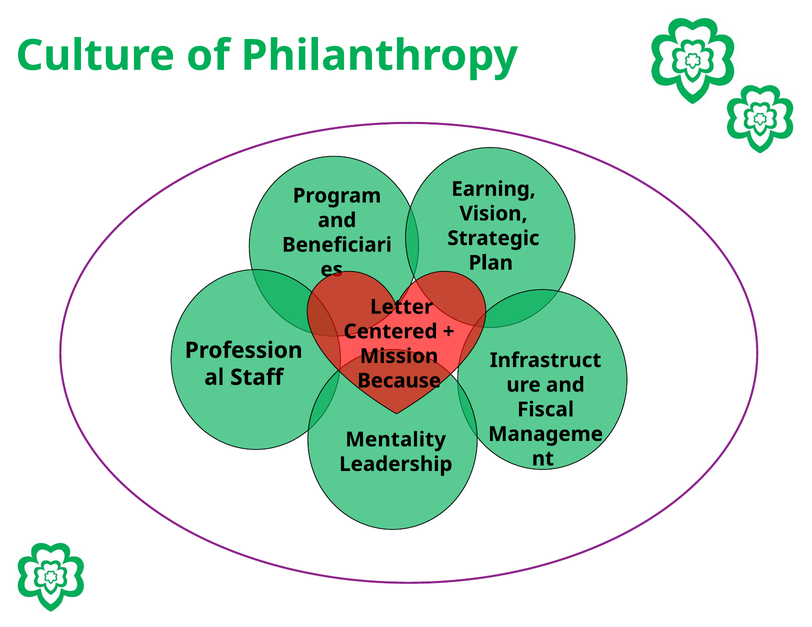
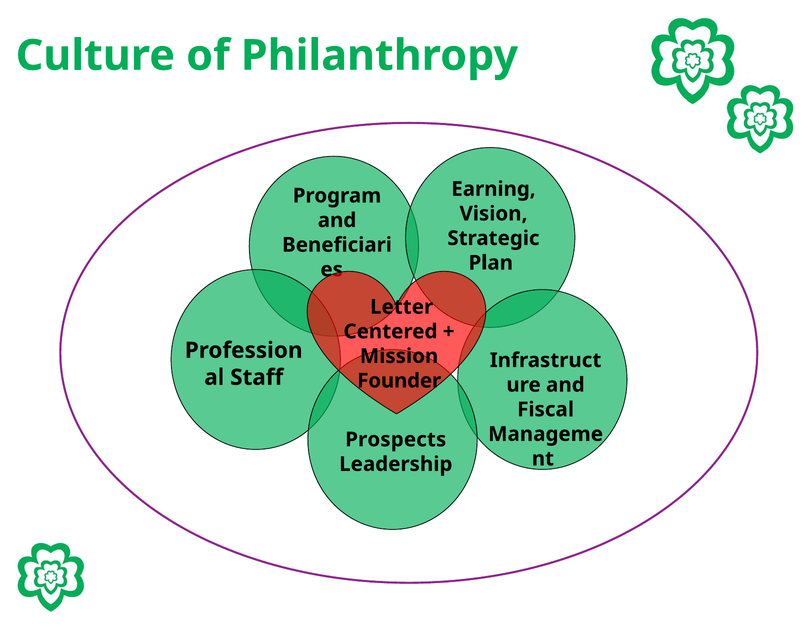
Because: Because -> Founder (399, 381)
Mentality: Mentality -> Prospects (396, 440)
